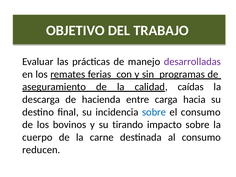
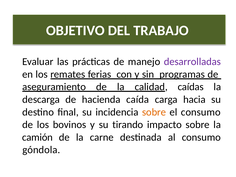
entre: entre -> caída (138, 99)
sobre colour: blue -> orange (154, 112)
cuerpo: cuerpo -> camión (37, 137)
reducen: reducen -> góndola (41, 150)
